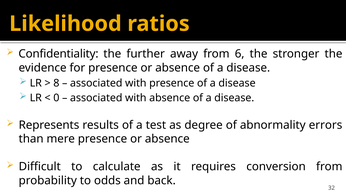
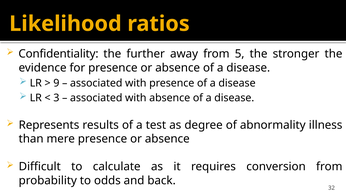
6: 6 -> 5 (240, 54)
8: 8 -> 9 (56, 83)
0: 0 -> 3 (56, 98)
errors: errors -> illness (326, 125)
